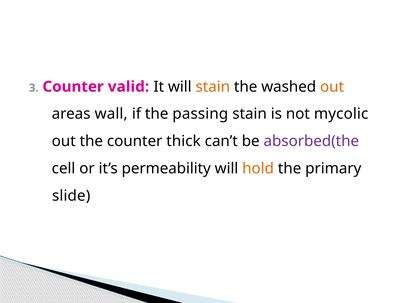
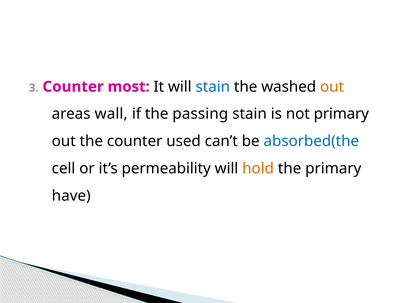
valid: valid -> most (129, 87)
stain colour: orange -> blue (213, 87)
not mycolic: mycolic -> primary (341, 114)
thick: thick -> used (184, 141)
absorbed(the colour: purple -> blue (311, 141)
slide: slide -> have (71, 196)
